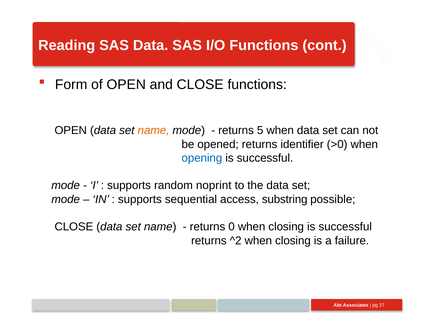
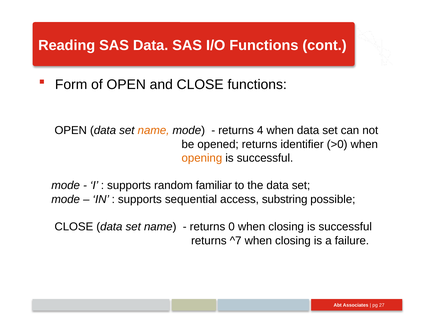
5: 5 -> 4 (260, 130)
opening colour: blue -> orange (202, 158)
noprint: noprint -> familiar (214, 185)
^2: ^2 -> ^7 (236, 240)
